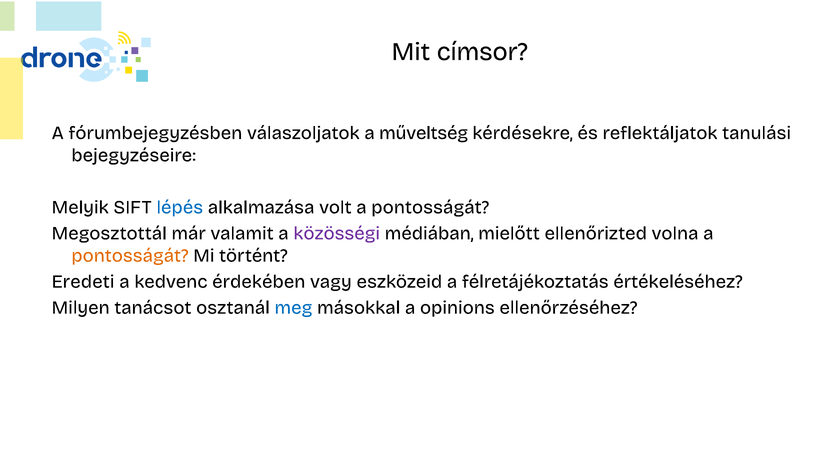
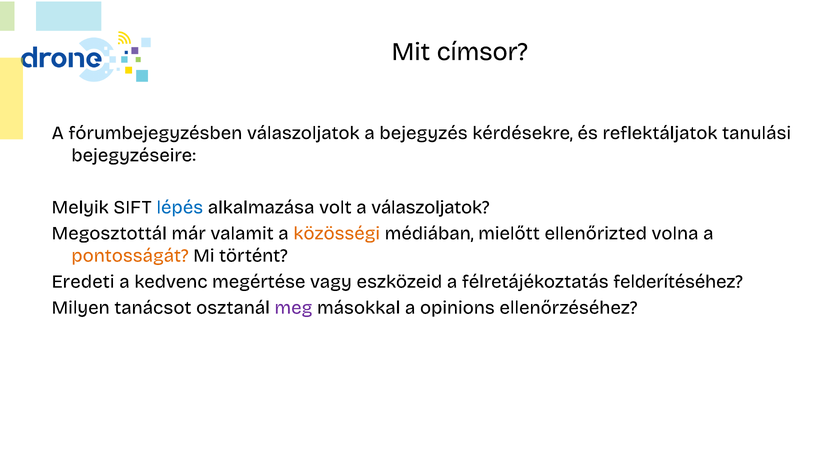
műveltség: műveltség -> bejegyzés (423, 133)
volt a pontosságát: pontosságát -> válaszoljatok (430, 207)
közösségi colour: purple -> orange (337, 233)
érdekében: érdekében -> megértése (259, 281)
értékeléséhez: értékeléséhez -> felderítéséhez (678, 281)
meg colour: blue -> purple (293, 307)
